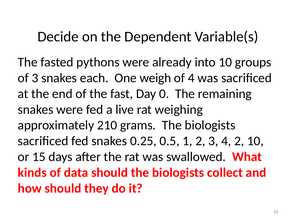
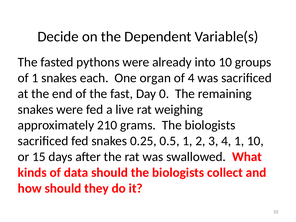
of 3: 3 -> 1 (35, 78)
weigh: weigh -> organ (155, 78)
4 2: 2 -> 1 (239, 141)
